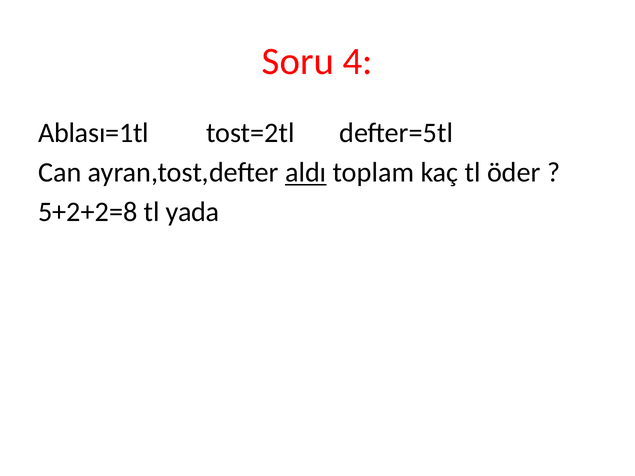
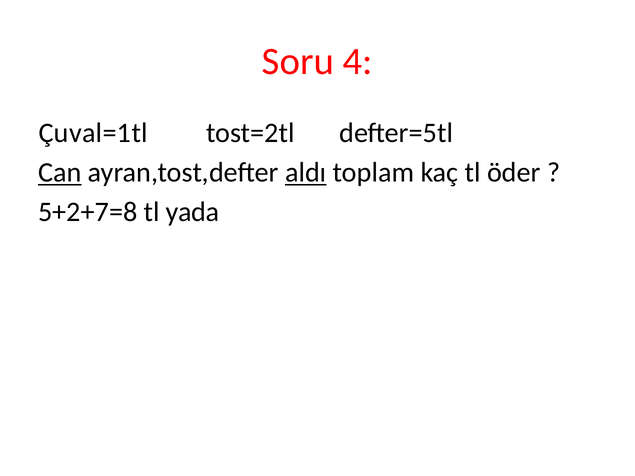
Ablası=1tl: Ablası=1tl -> Çuval=1tl (93, 133)
Can underline: none -> present (60, 173)
5+2+2=8: 5+2+2=8 -> 5+2+7=8 (88, 212)
